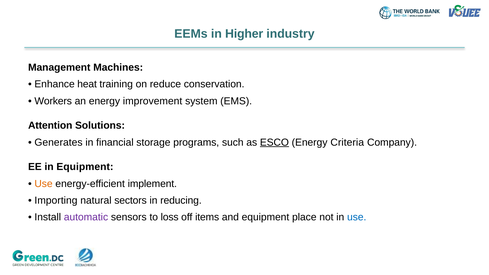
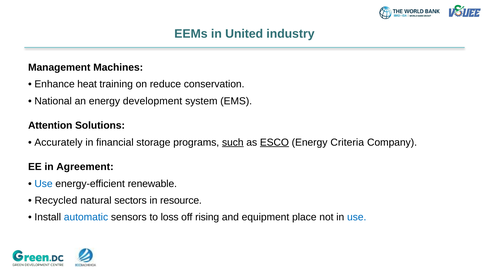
Higher: Higher -> United (244, 34)
Workers: Workers -> National (53, 101)
improvement: improvement -> development (153, 101)
Generates: Generates -> Accurately (58, 142)
such underline: none -> present (233, 142)
in Equipment: Equipment -> Agreement (85, 167)
Use colour: orange -> blue (44, 184)
implement: implement -> renewable (152, 184)
Importing: Importing -> Recycled (56, 201)
reducing: reducing -> resource (181, 201)
automatic colour: purple -> blue (86, 217)
items: items -> rising (207, 217)
